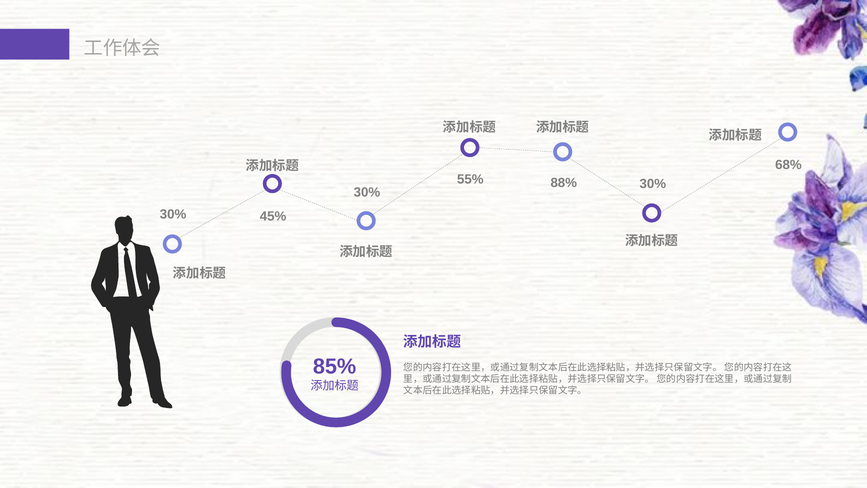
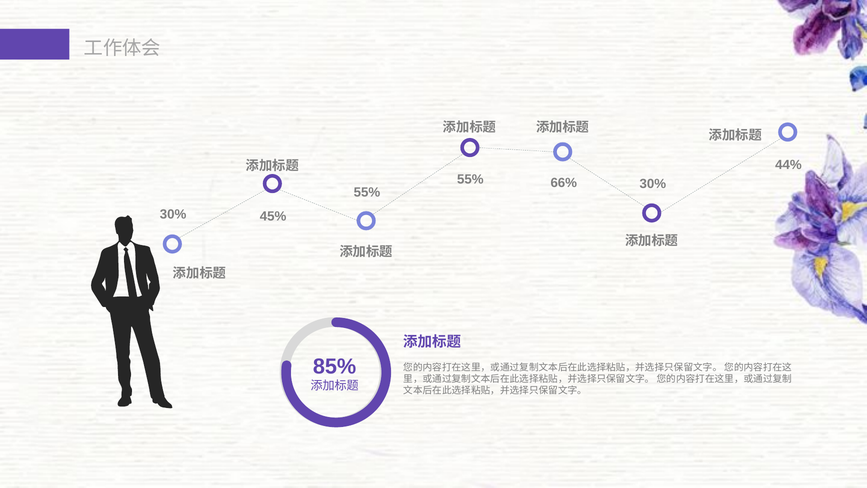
68%: 68% -> 44% (788, 165)
88%: 88% -> 66% (564, 183)
30%: 30% -> 55% (367, 192)
